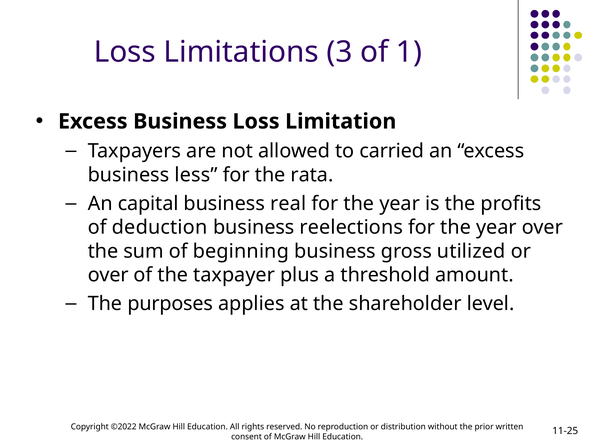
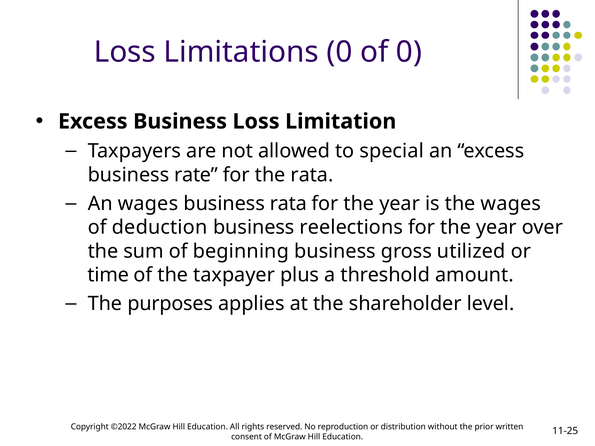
Limitations 3: 3 -> 0 (339, 52)
of 1: 1 -> 0 (409, 52)
carried: carried -> special (392, 151)
less: less -> rate (196, 175)
An capital: capital -> wages (148, 204)
business real: real -> rata (288, 204)
the profits: profits -> wages (511, 204)
over: over -> time (108, 275)
